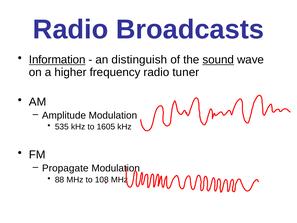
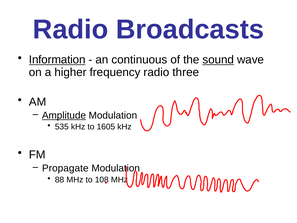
distinguish: distinguish -> continuous (139, 60)
tuner: tuner -> three (186, 72)
Amplitude underline: none -> present (64, 115)
